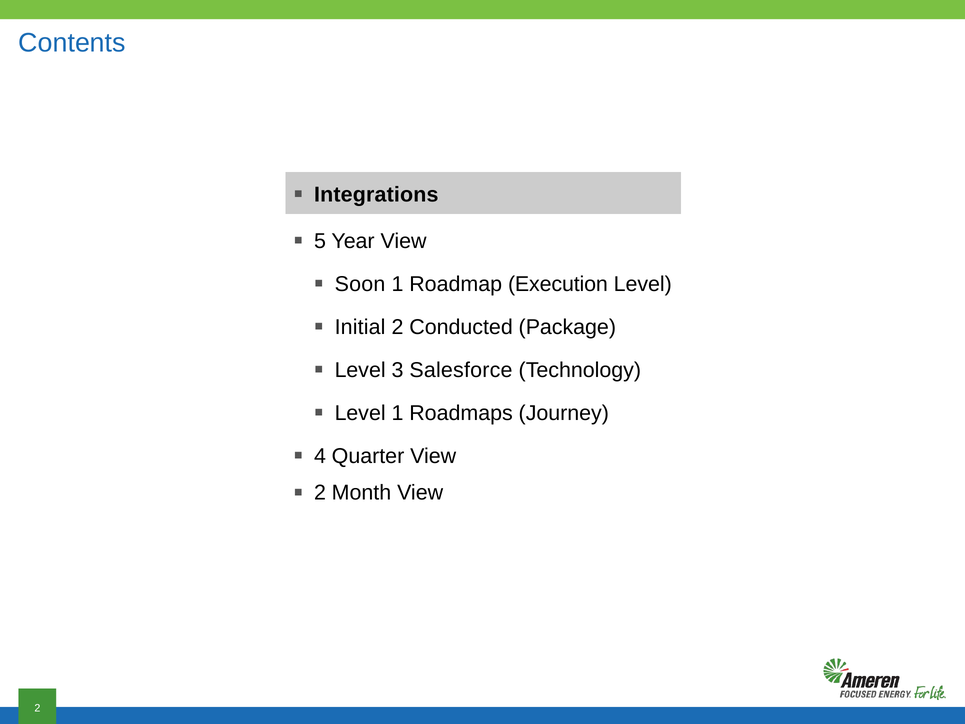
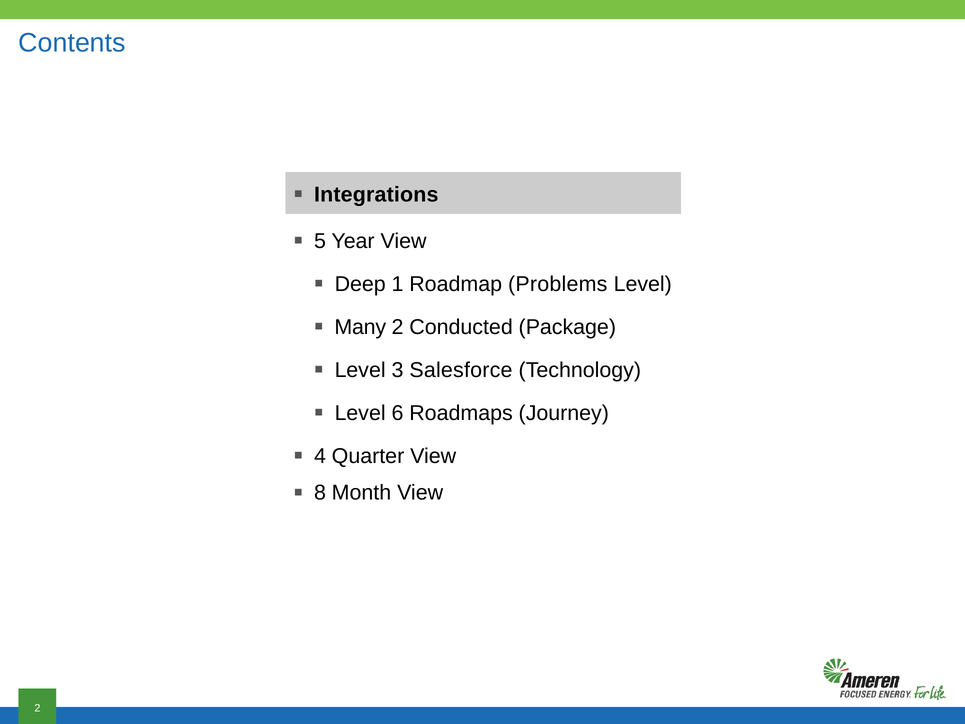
Soon: Soon -> Deep (360, 284)
Execution: Execution -> Problems (558, 284)
Initial: Initial -> Many (360, 327)
Level 1: 1 -> 6 (397, 413)
2: 2 -> 8 (320, 493)
